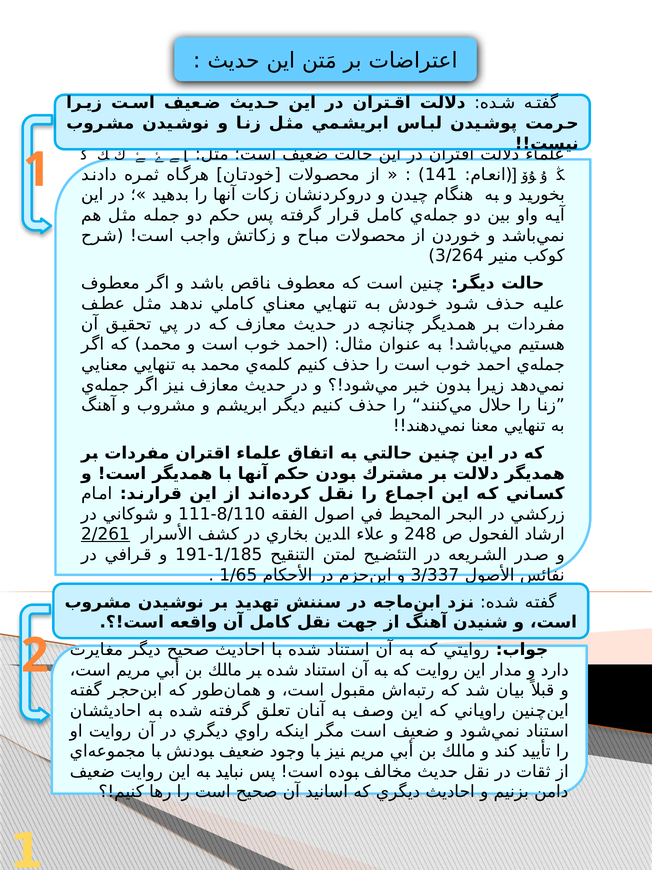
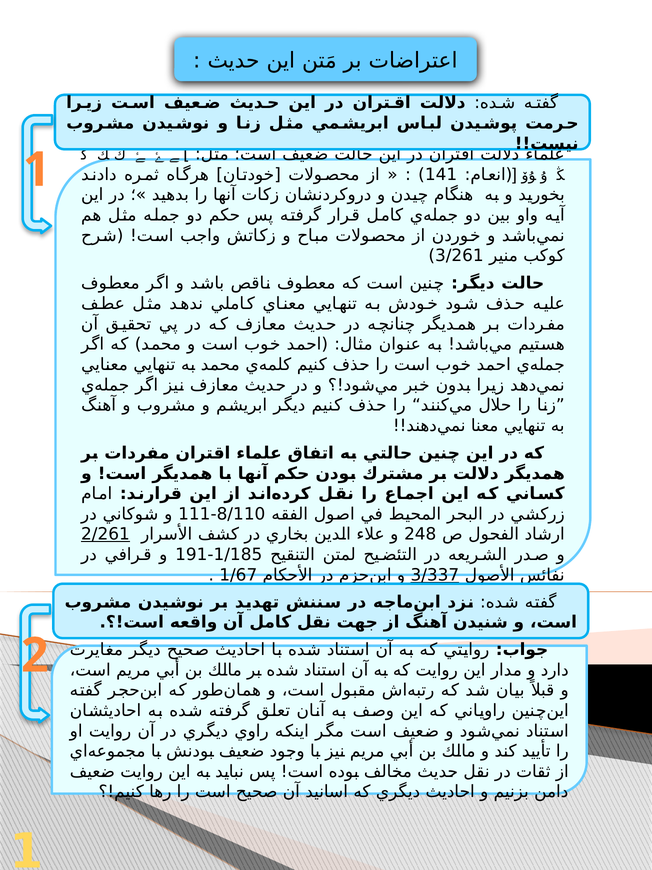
3/264: 3/264 -> 3/261 (459, 256)
1/65: 1/65 -> 1/67 (238, 575)
3/337 underline: none -> present (435, 575)
